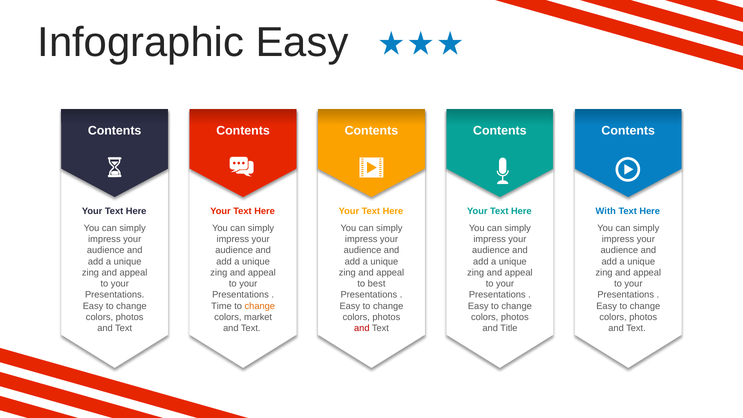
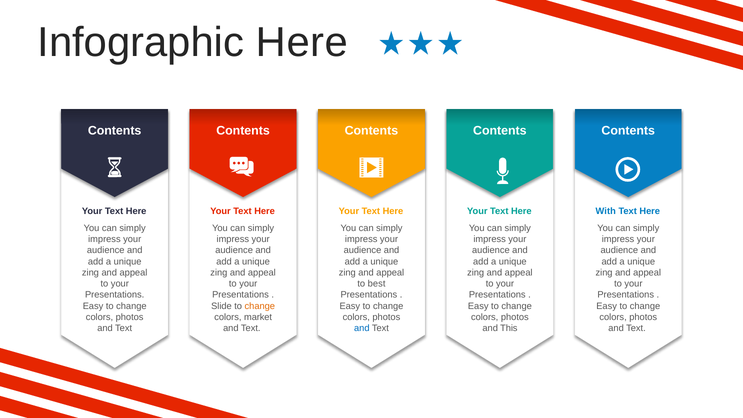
Infographic Easy: Easy -> Here (302, 43)
Time: Time -> Slide (221, 306)
and colour: red -> blue (362, 328)
Title: Title -> This (509, 328)
